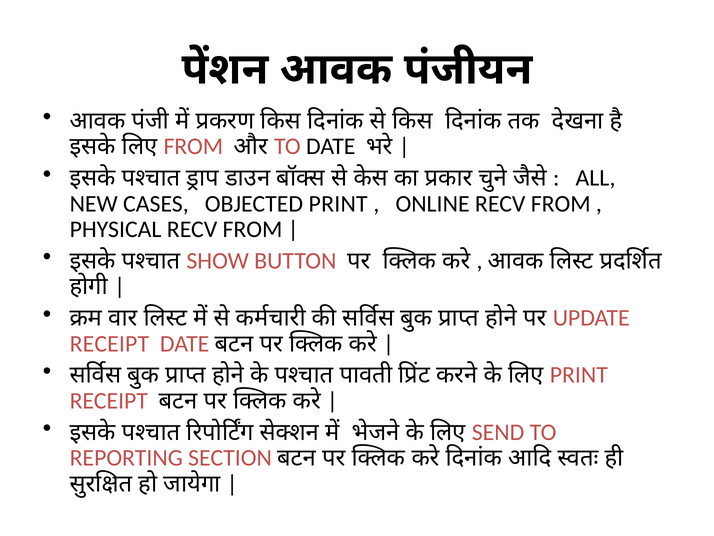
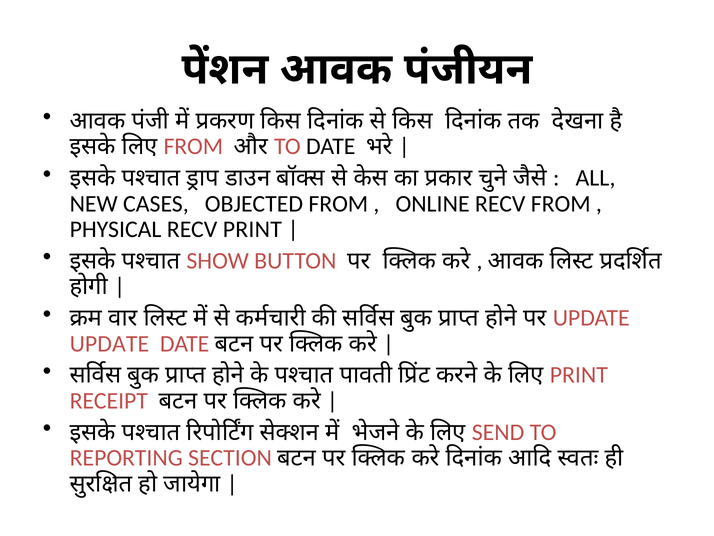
OBJECTED PRINT: PRINT -> FROM (338, 203)
PHYSICAL RECV FROM: FROM -> PRINT (252, 229)
RECEIPT: RECEIPT -> UPDATE (109, 343)
